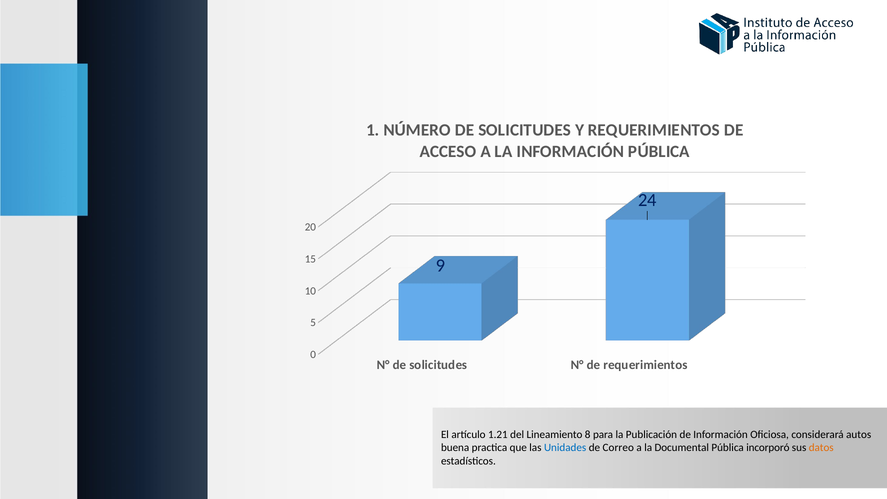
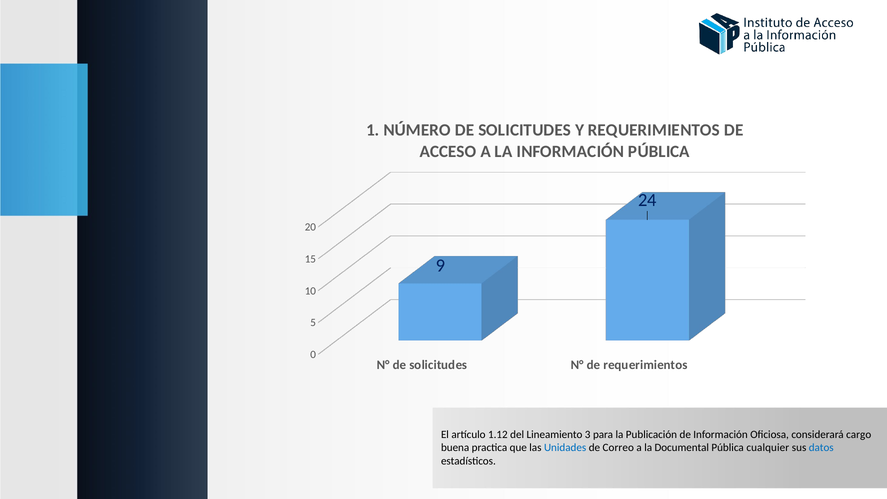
1.21: 1.21 -> 1.12 (498, 434)
8: 8 -> 3 (588, 434)
autos: autos -> cargo (859, 434)
incorporó: incorporó -> cualquier (768, 448)
datos colour: orange -> blue (821, 448)
